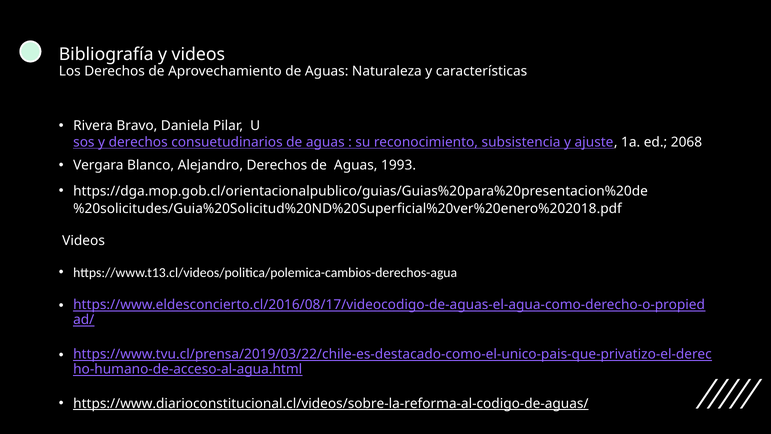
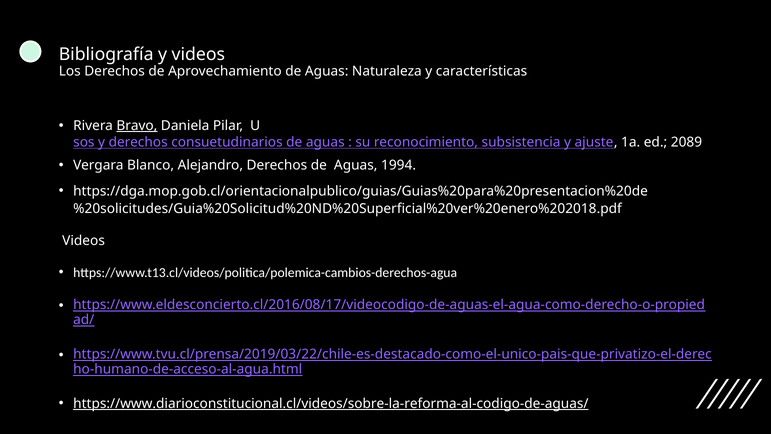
Bravo underline: none -> present (137, 126)
2068: 2068 -> 2089 (686, 142)
1993: 1993 -> 1994 (399, 165)
